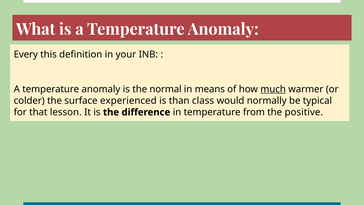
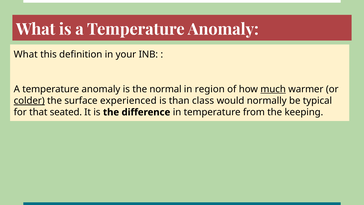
Every: Every -> What (26, 55)
means: means -> region (210, 89)
colder underline: none -> present (29, 101)
lesson: lesson -> seated (66, 112)
positive: positive -> keeping (304, 112)
